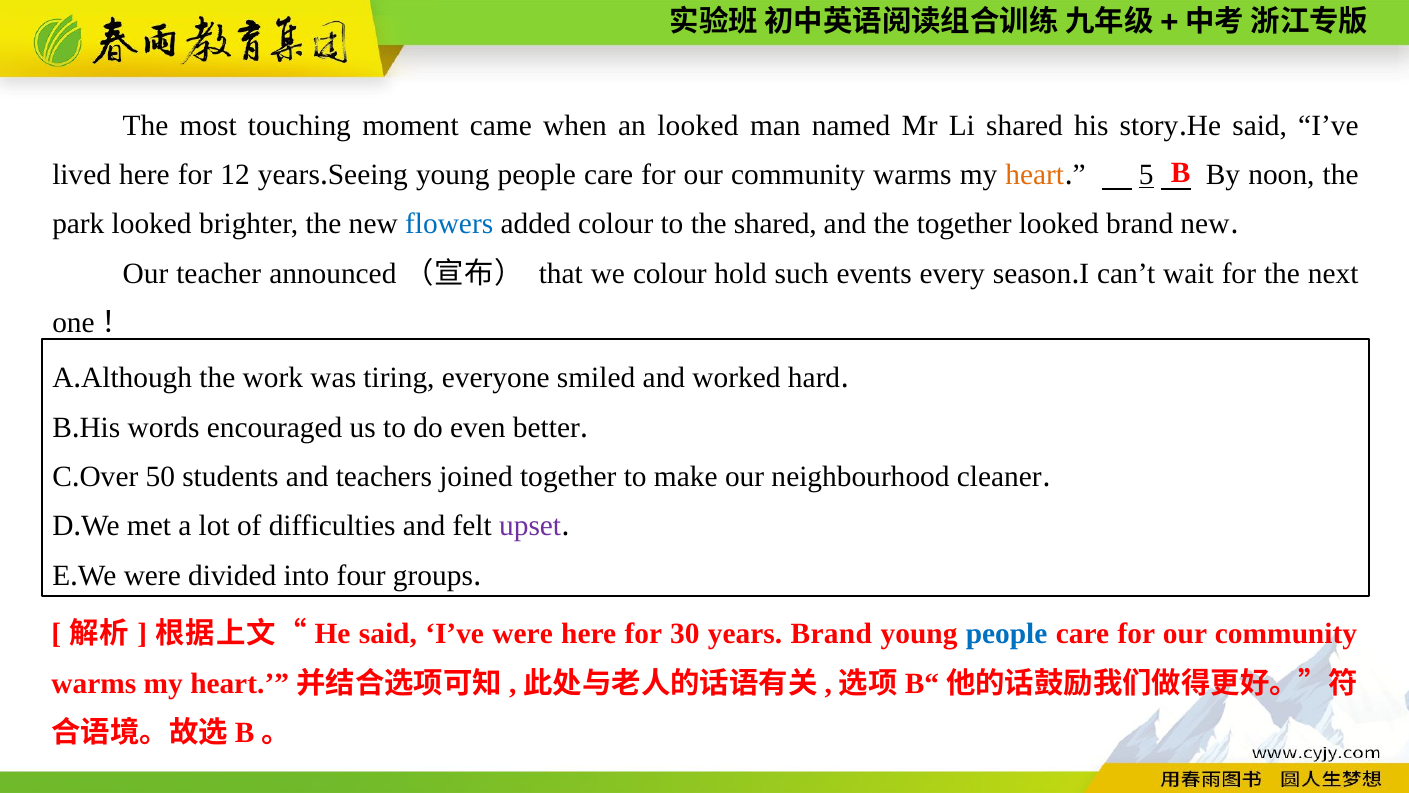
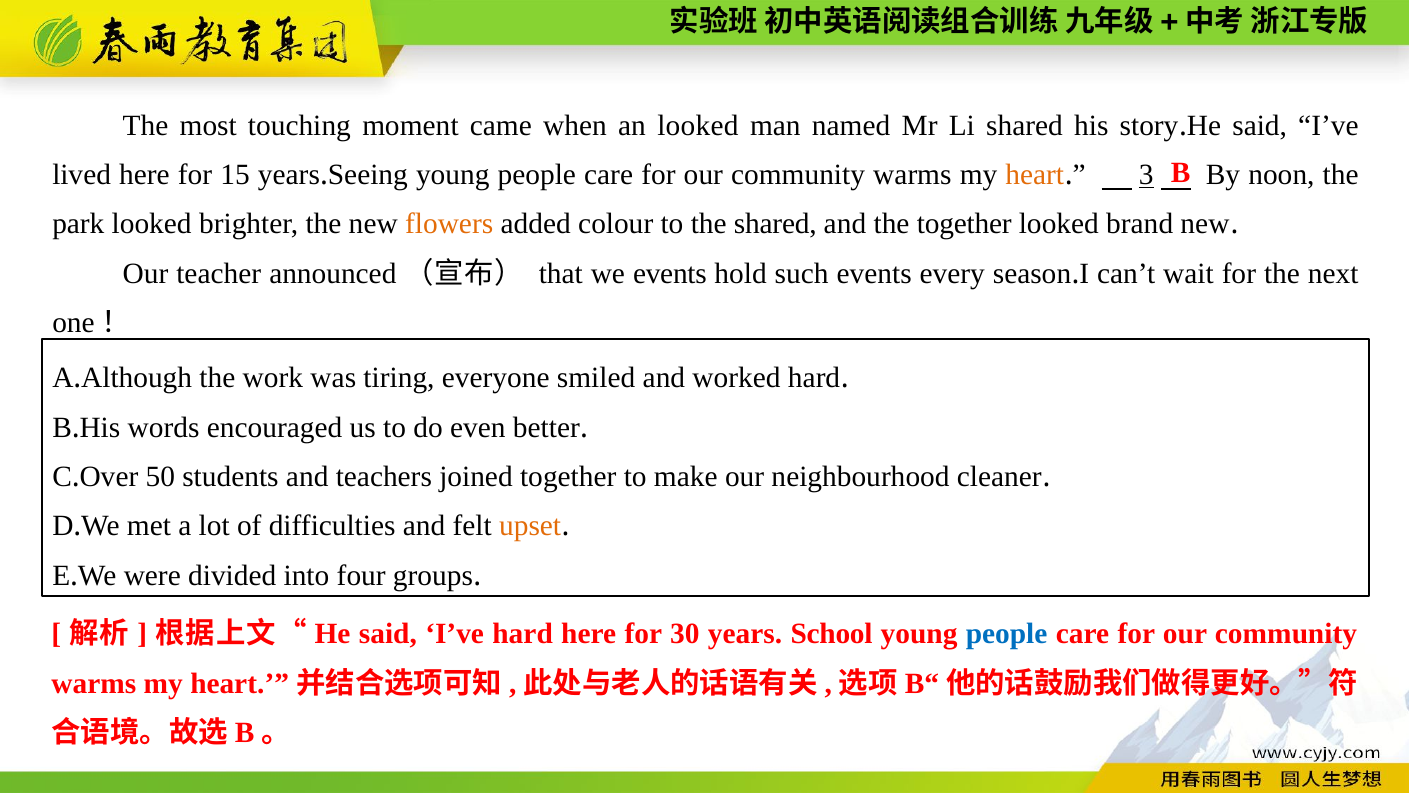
12: 12 -> 15 (235, 175)
5: 5 -> 3 (1146, 175)
flowers colour: blue -> orange (449, 224)
we colour: colour -> events (670, 273)
upset colour: purple -> orange (530, 526)
I’ve were: were -> hard (523, 634)
years Brand: Brand -> School (832, 634)
